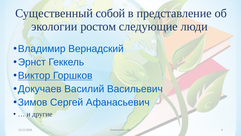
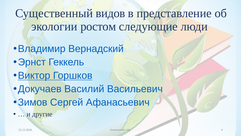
собой: собой -> видов (110, 13)
